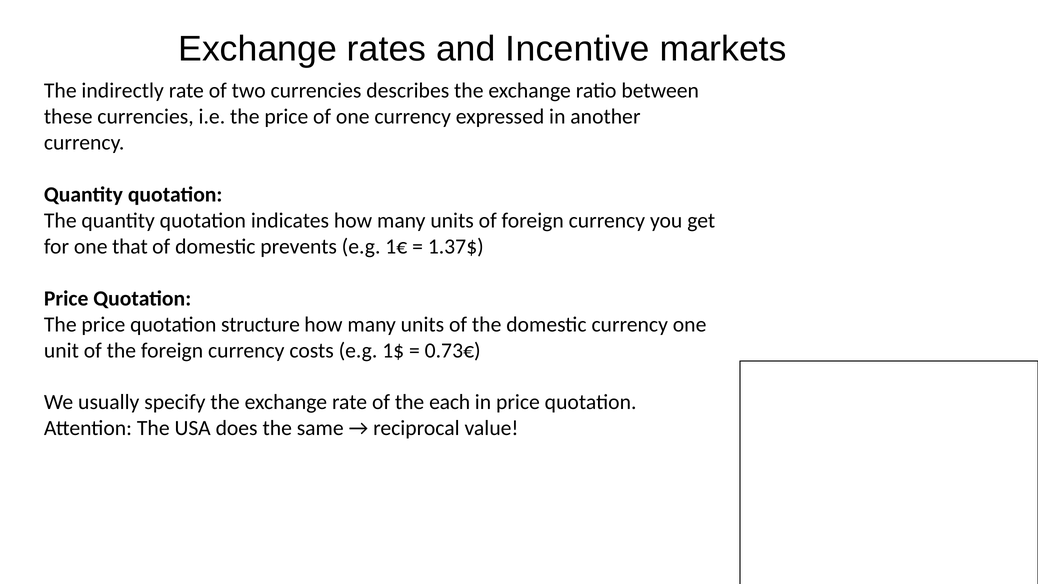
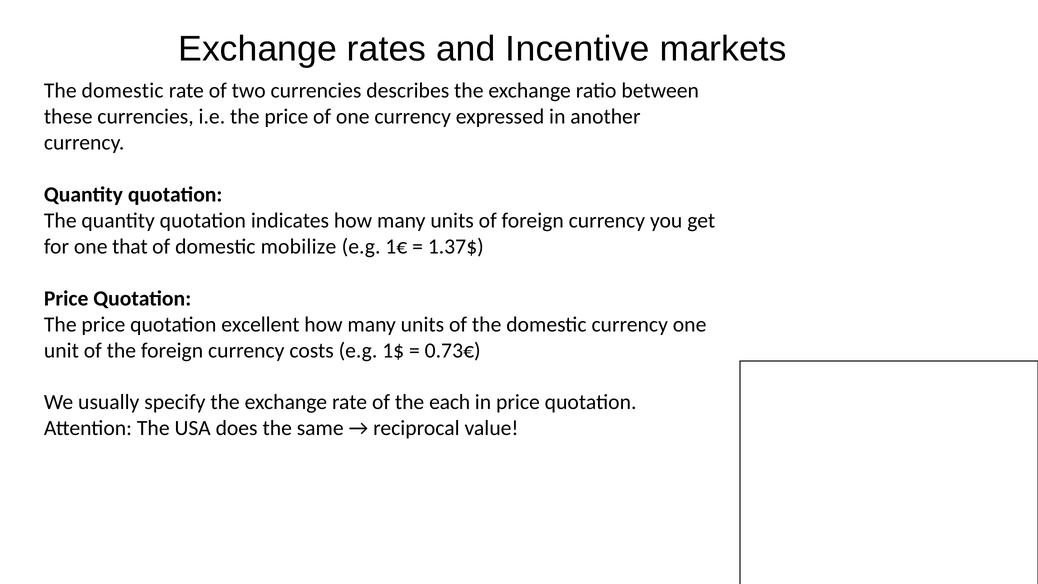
indirectly: indirectly -> domestic (123, 91)
prevents: prevents -> mobilize (298, 246)
structure: structure -> excellent (260, 324)
